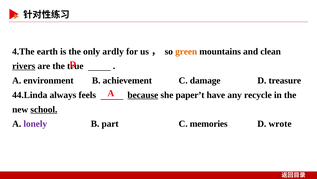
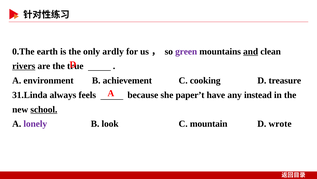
4.The: 4.The -> 0.The (23, 51)
green colour: orange -> purple (186, 51)
and underline: none -> present (251, 51)
damage: damage -> cooking (205, 80)
44.Linda: 44.Linda -> 31.Linda (30, 95)
because underline: present -> none (143, 95)
recycle: recycle -> instead (258, 95)
part: part -> look (110, 123)
memories: memories -> mountain (209, 123)
